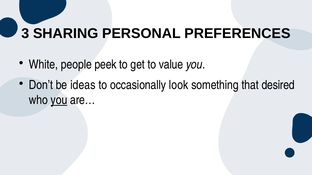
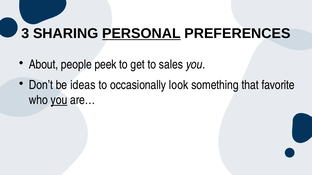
PERSONAL underline: none -> present (141, 34)
White: White -> About (44, 65)
value: value -> sales (171, 65)
desired: desired -> favorite (278, 85)
